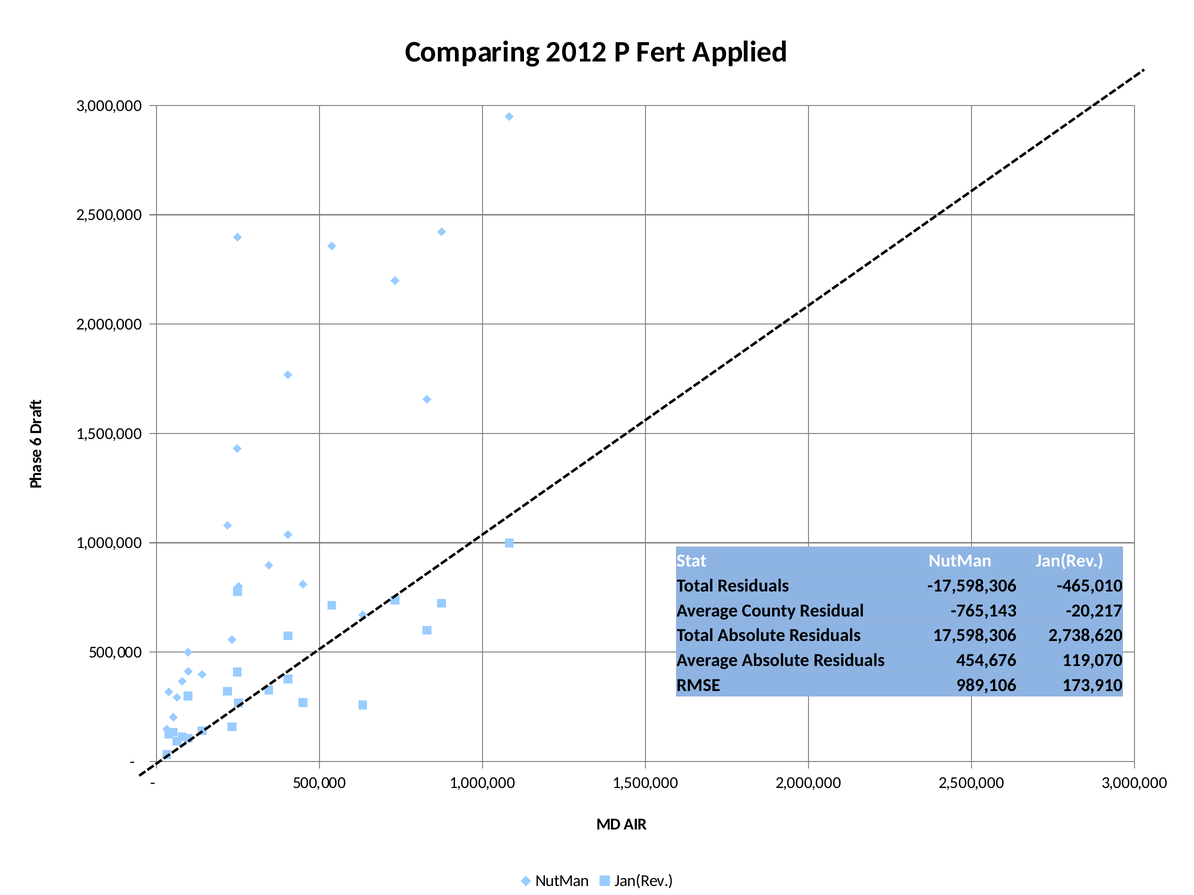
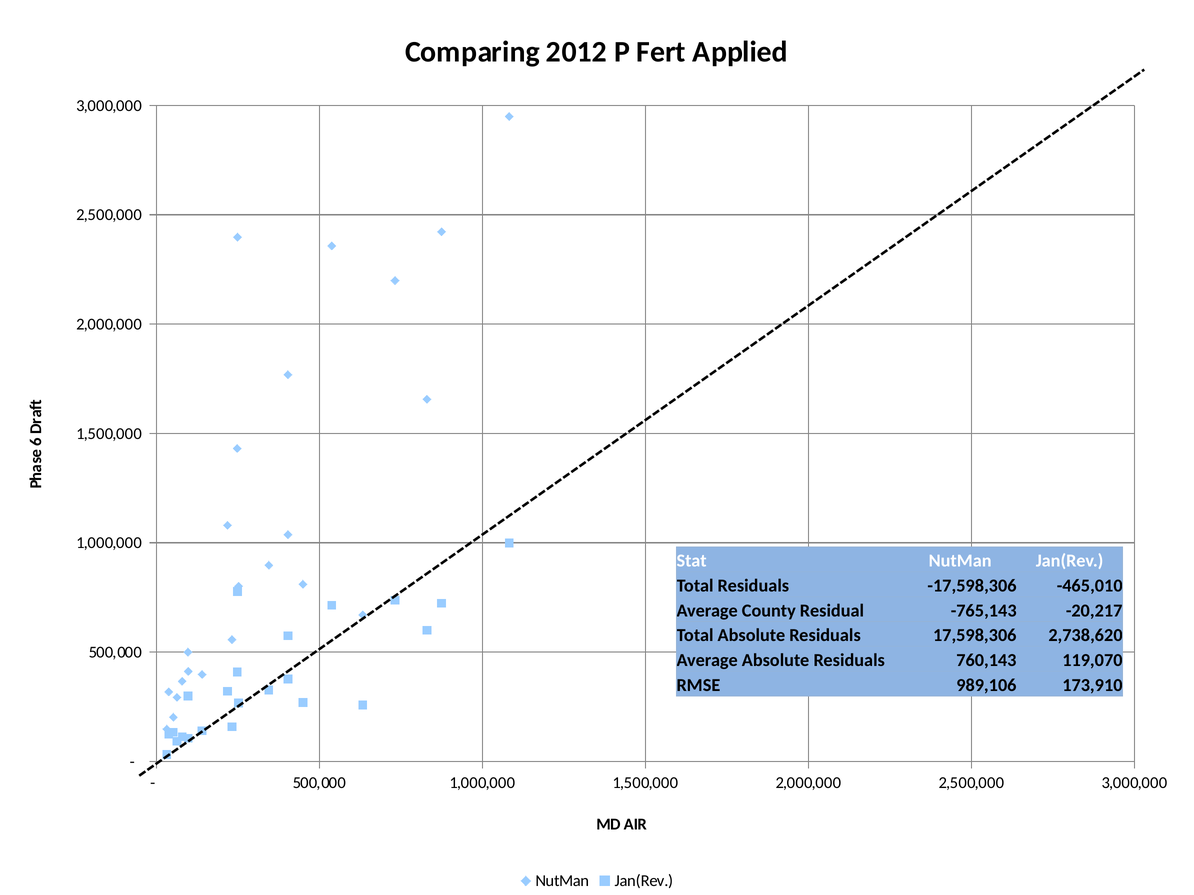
454,676: 454,676 -> 760,143 (986, 661)
